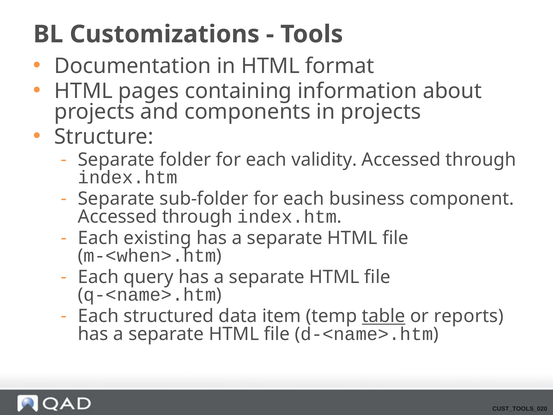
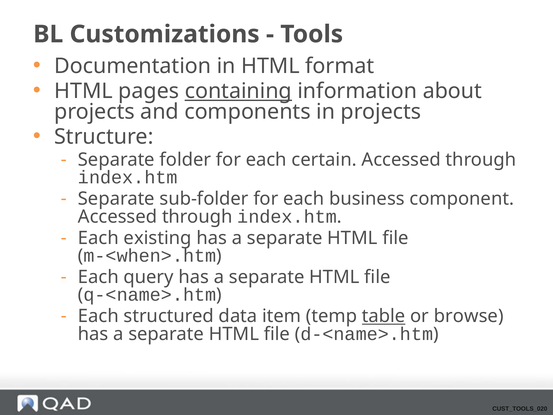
containing underline: none -> present (238, 91)
validity: validity -> certain (324, 160)
reports: reports -> browse (469, 316)
